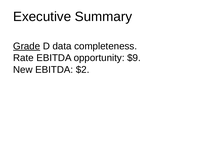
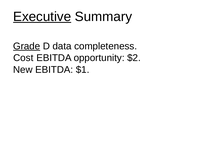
Executive underline: none -> present (42, 17)
Rate: Rate -> Cost (23, 58)
$9: $9 -> $2 (134, 58)
$2: $2 -> $1 (83, 69)
